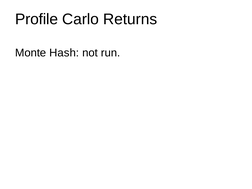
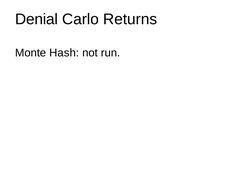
Profile: Profile -> Denial (37, 19)
